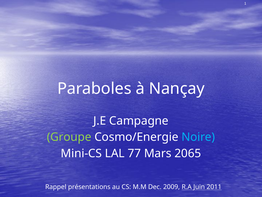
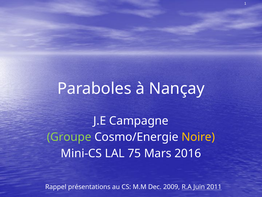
Noire colour: light blue -> yellow (198, 137)
77: 77 -> 75 (134, 153)
2065: 2065 -> 2016 (188, 153)
